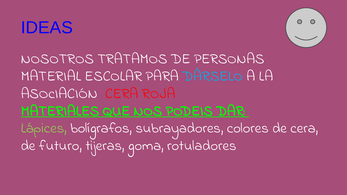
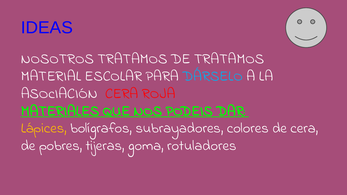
DE PERSONAS: PERSONAS -> TRATAMOS (229, 59)
Lápices colour: light green -> yellow (44, 128)
futuro: futuro -> pobres (61, 145)
